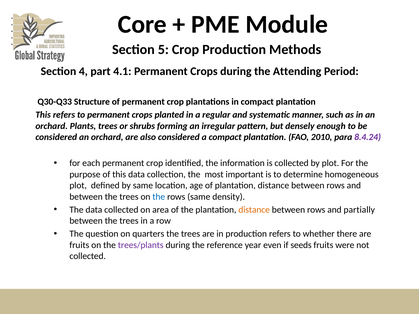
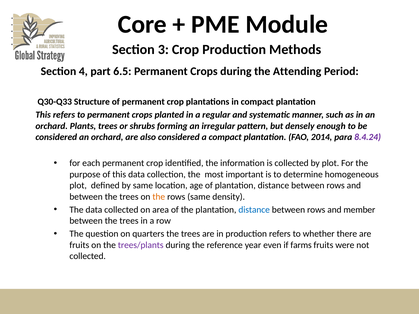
5: 5 -> 3 (163, 50)
4.1: 4.1 -> 6.5 (122, 71)
2010: 2010 -> 2014 (322, 137)
the colour: blue -> orange (159, 197)
distance colour: orange -> blue (254, 210)
partially: partially -> member (359, 210)
seeds: seeds -> farms (301, 245)
